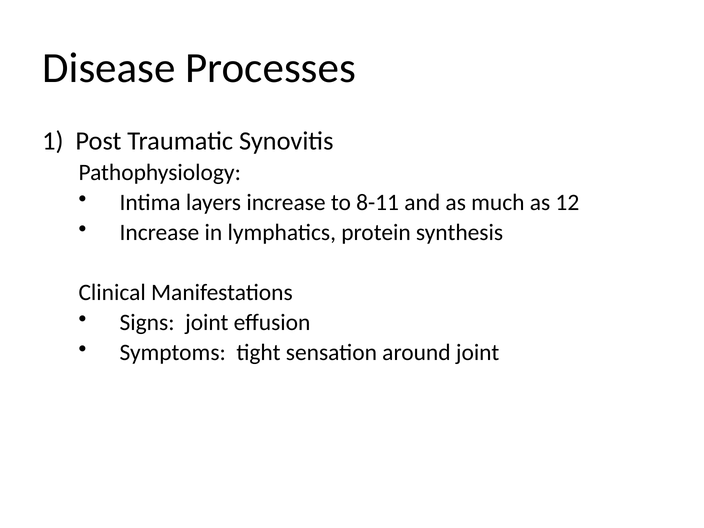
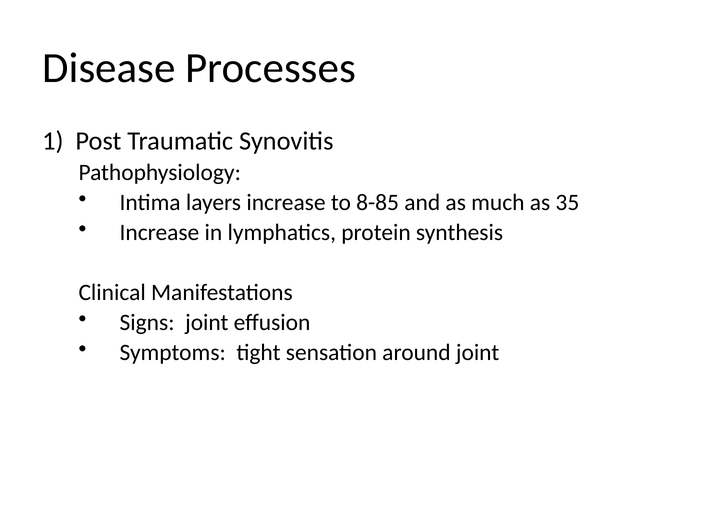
8-11: 8-11 -> 8-85 (378, 203)
12: 12 -> 35 (567, 203)
